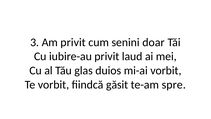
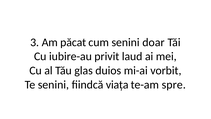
Am privit: privit -> păcat (73, 42)
Te vorbit: vorbit -> senini (53, 84)
găsit: găsit -> viața (117, 84)
